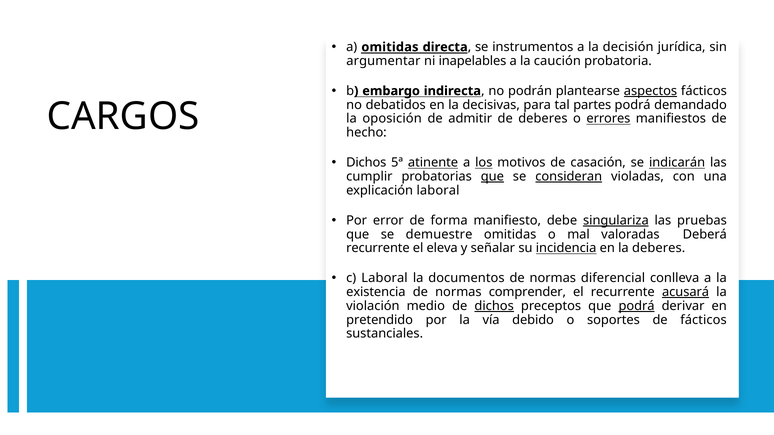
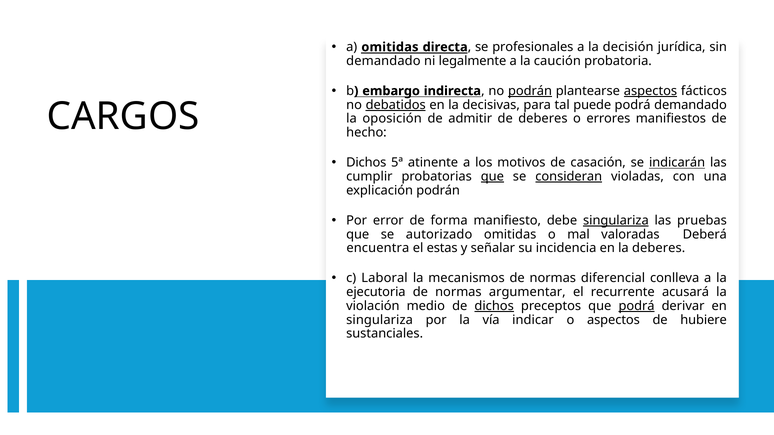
instrumentos: instrumentos -> profesionales (533, 47)
argumentar: argumentar -> demandado (383, 61)
inapelables: inapelables -> legalmente (472, 61)
podrán underline: none -> present (530, 91)
debatidos underline: none -> present (396, 105)
partes: partes -> puede (592, 105)
errores underline: present -> none (608, 119)
atinente underline: present -> none (433, 163)
los underline: present -> none (484, 163)
explicación laboral: laboral -> podrán (438, 191)
demuestre: demuestre -> autorizado (439, 234)
recurrente: recurrente -> encuentra (378, 248)
eleva: eleva -> estas (442, 248)
incidencia underline: present -> none (566, 248)
documentos: documentos -> mecanismos (466, 278)
existencia: existencia -> ejecutoria (376, 292)
comprender: comprender -> argumentar (527, 292)
acusará underline: present -> none (686, 292)
pretendido: pretendido -> singulariza (380, 320)
debido: debido -> indicar (533, 320)
o soportes: soportes -> aspectos (613, 320)
de fácticos: fácticos -> hubiere (704, 320)
